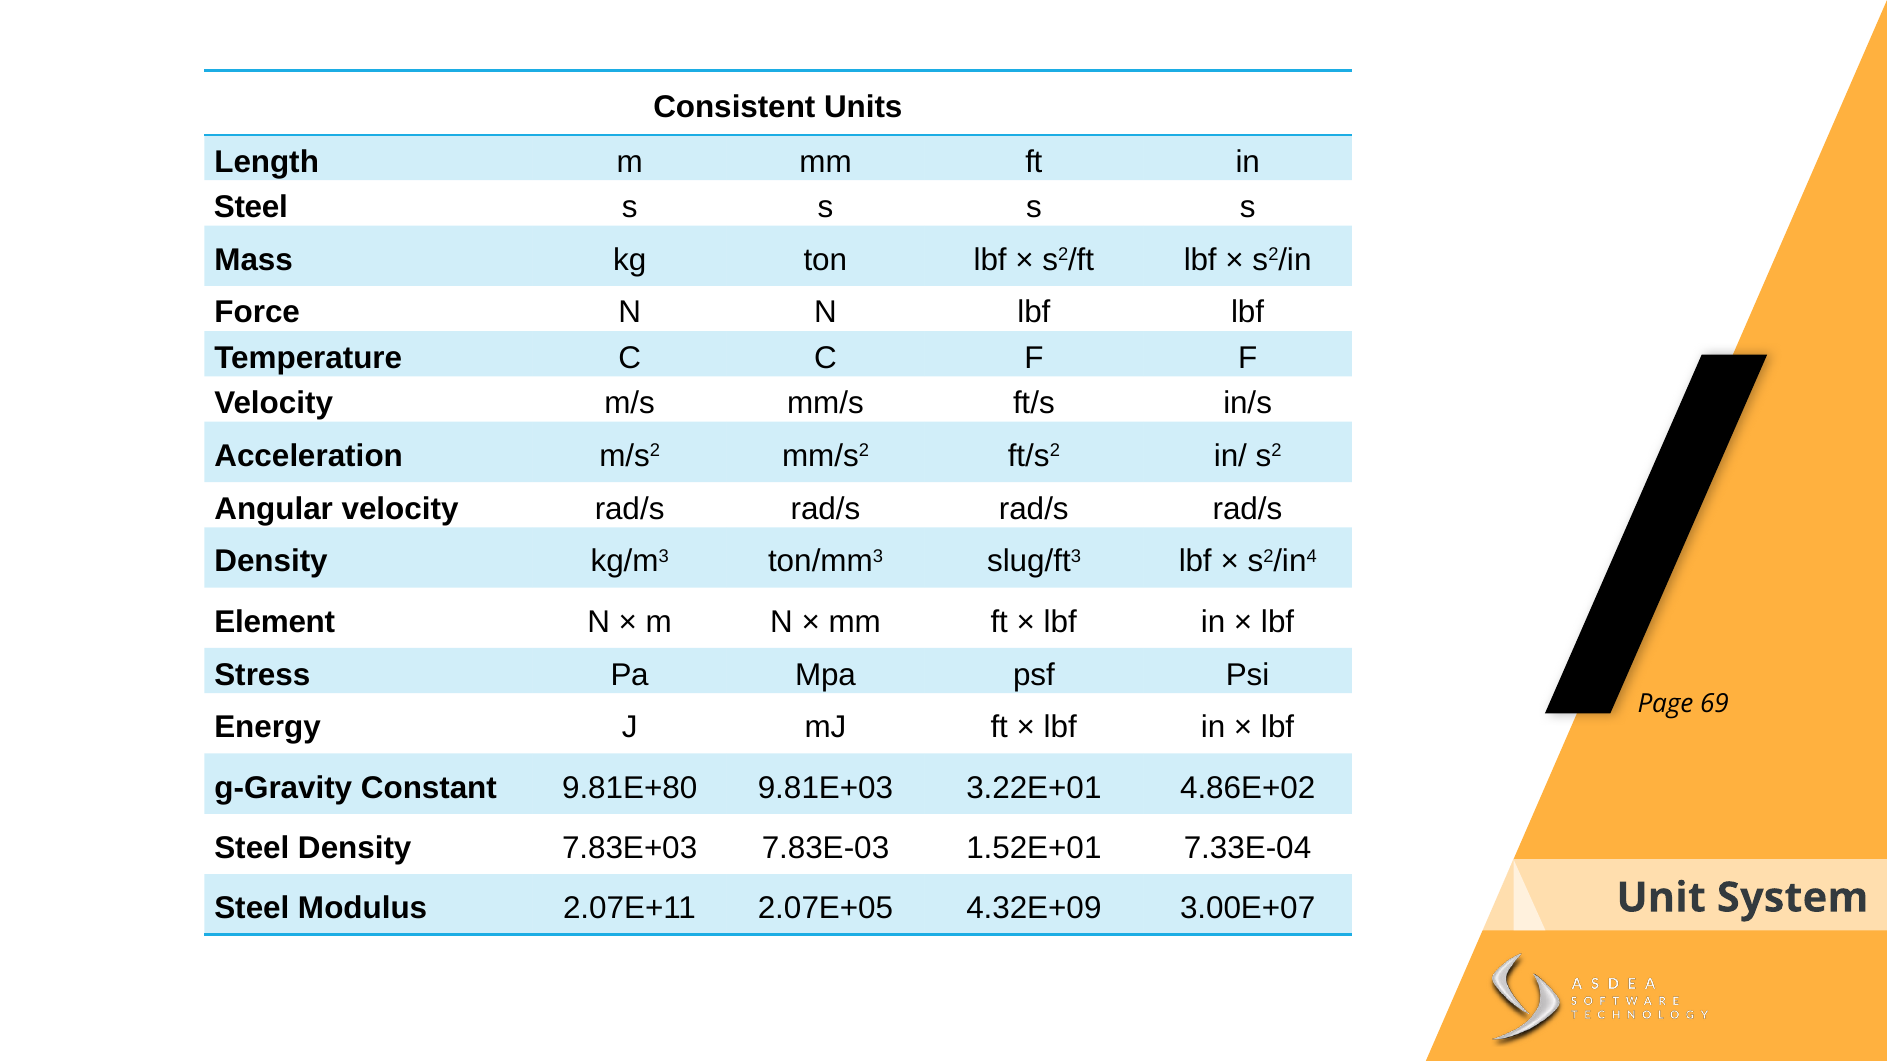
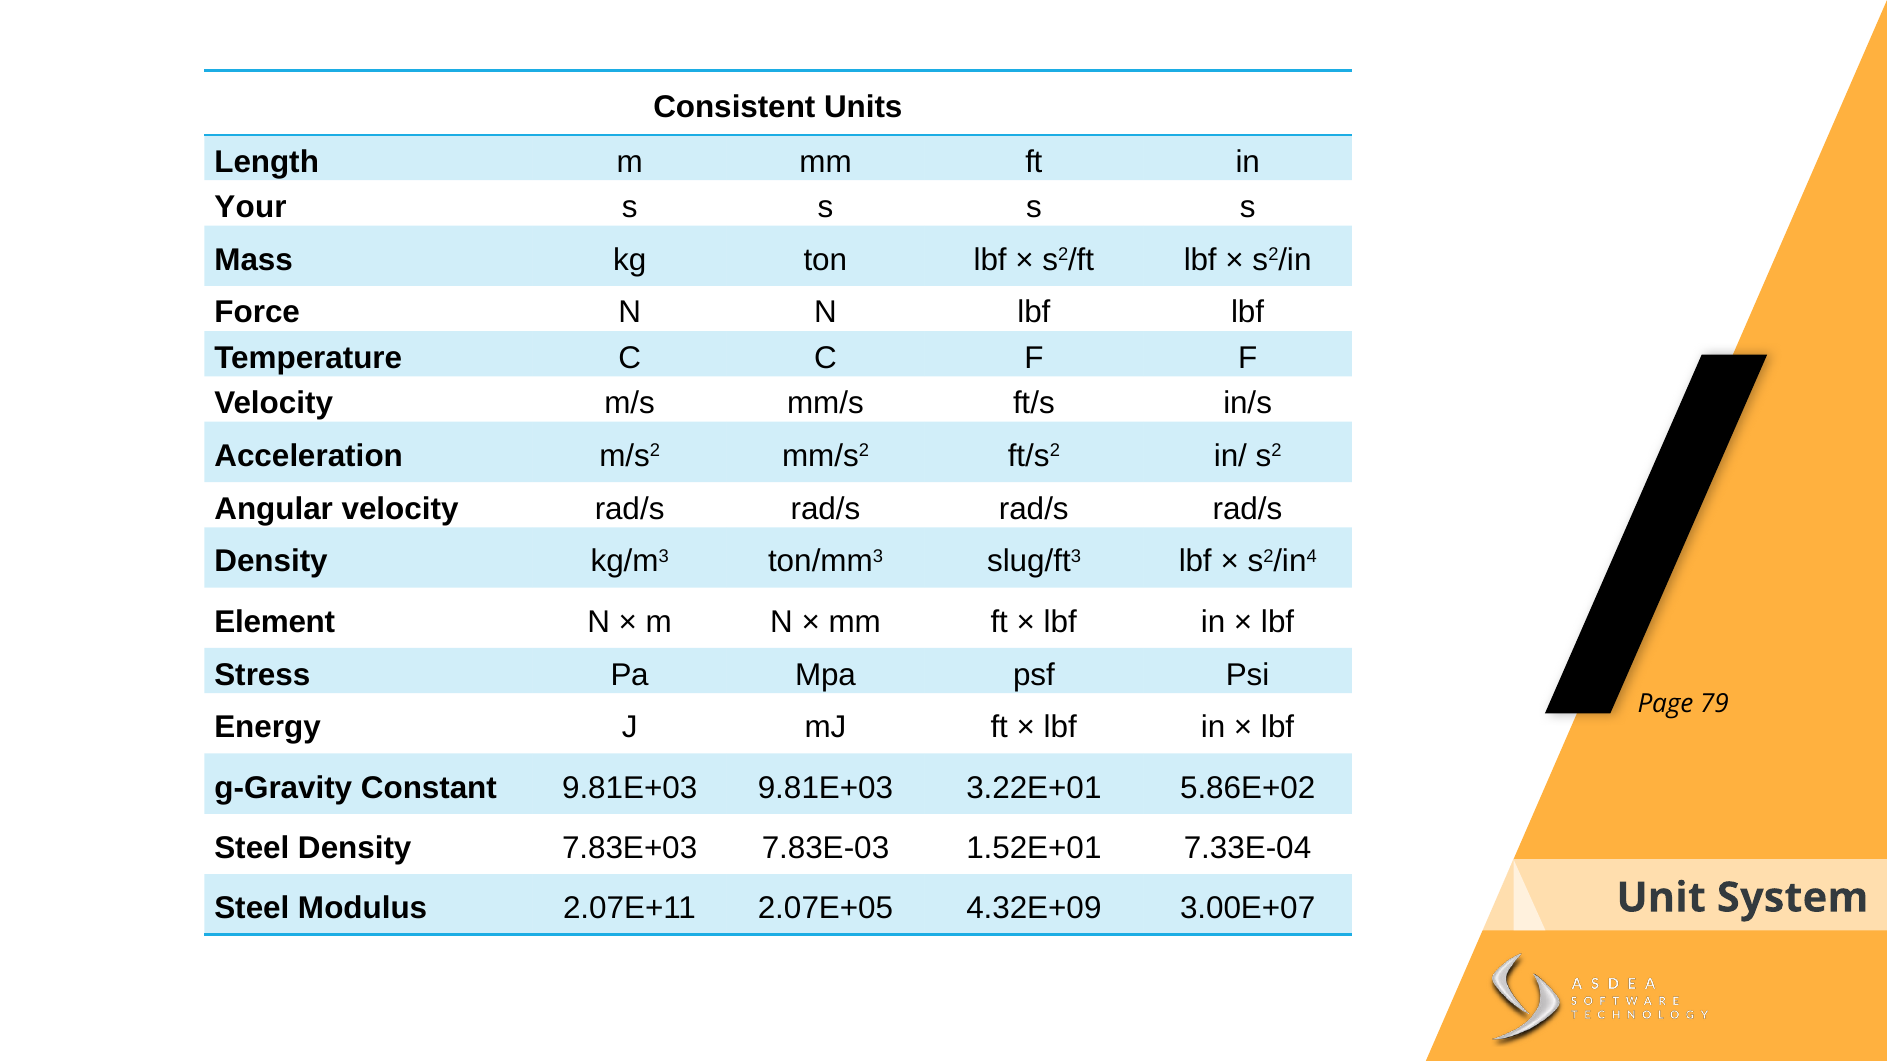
Steel: Steel -> Your (251, 207)
69: 69 -> 79 (1714, 704)
Constant 9.81E+80: 9.81E+80 -> 9.81E+03 (630, 788)
4.86E+02: 4.86E+02 -> 5.86E+02 (1248, 788)
